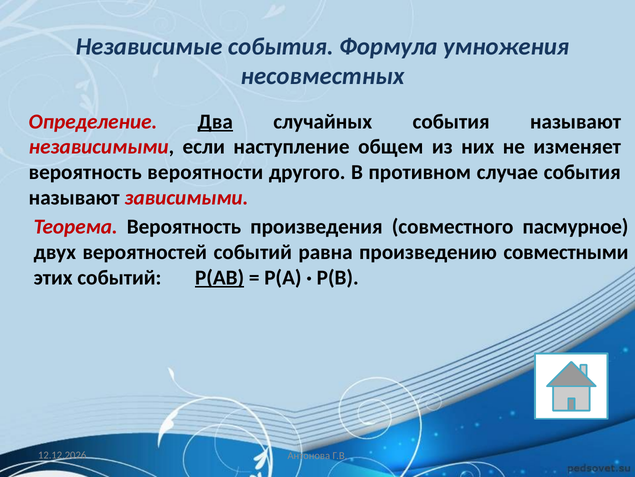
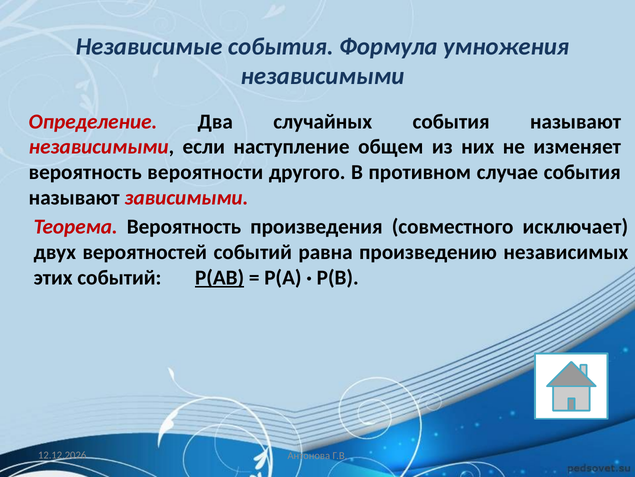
несовместных: несовместных -> независимыми (322, 76)
Два underline: present -> none (215, 121)
пасмурное: пасмурное -> исключает (575, 226)
совместными: совместными -> независимых (566, 252)
